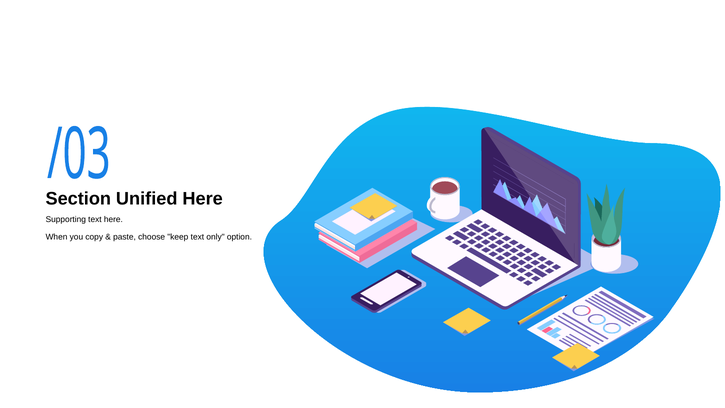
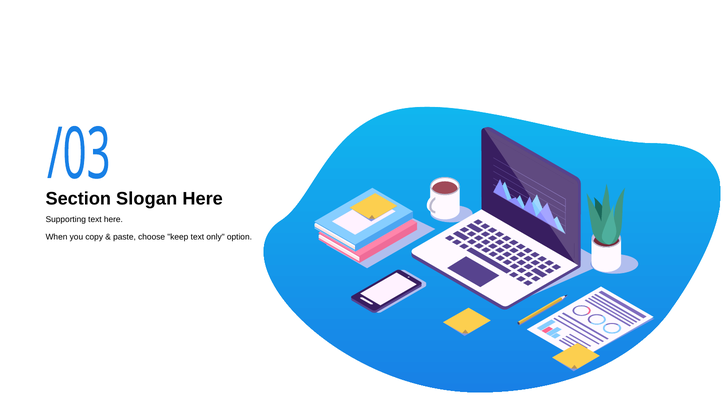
Unified: Unified -> Slogan (147, 199)
